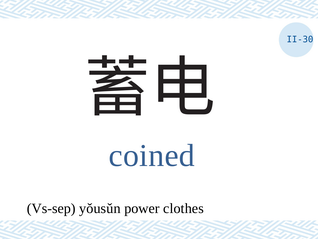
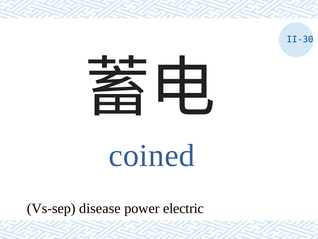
yǒusǔn: yǒusǔn -> disease (100, 208)
clothes: clothes -> electric (184, 208)
